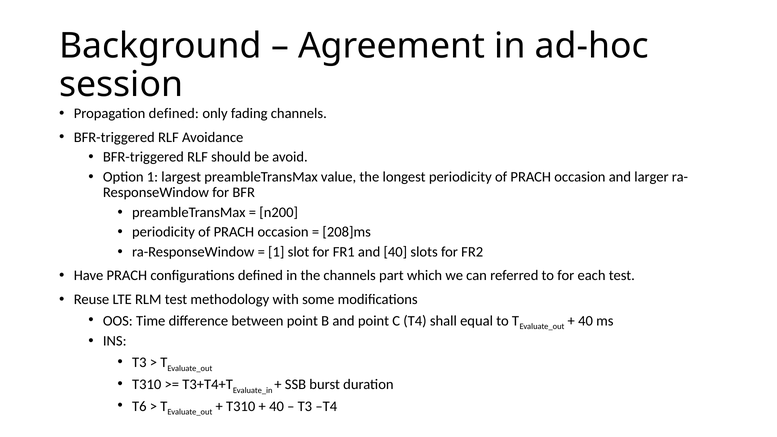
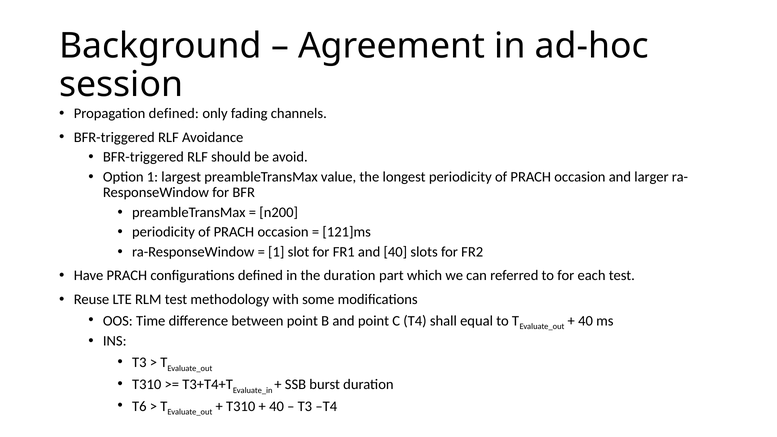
208]ms: 208]ms -> 121]ms (347, 232)
the channels: channels -> duration (350, 276)
